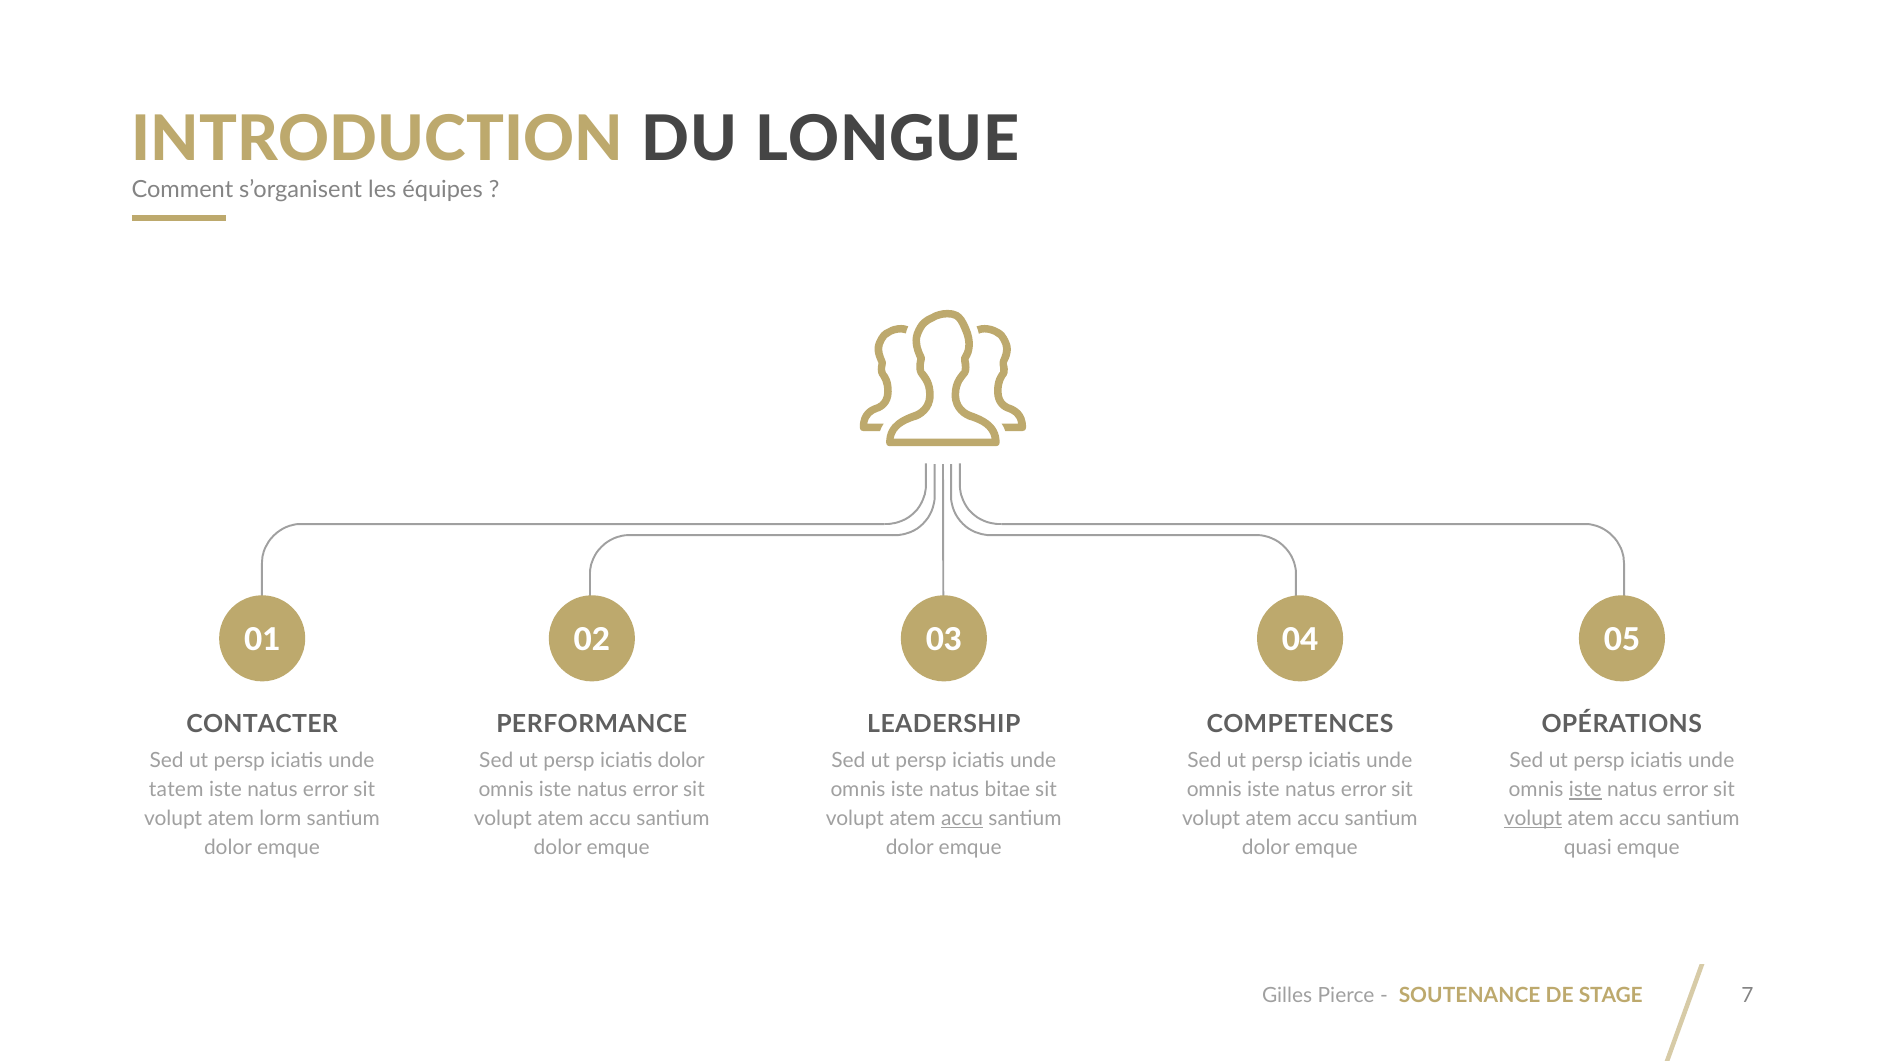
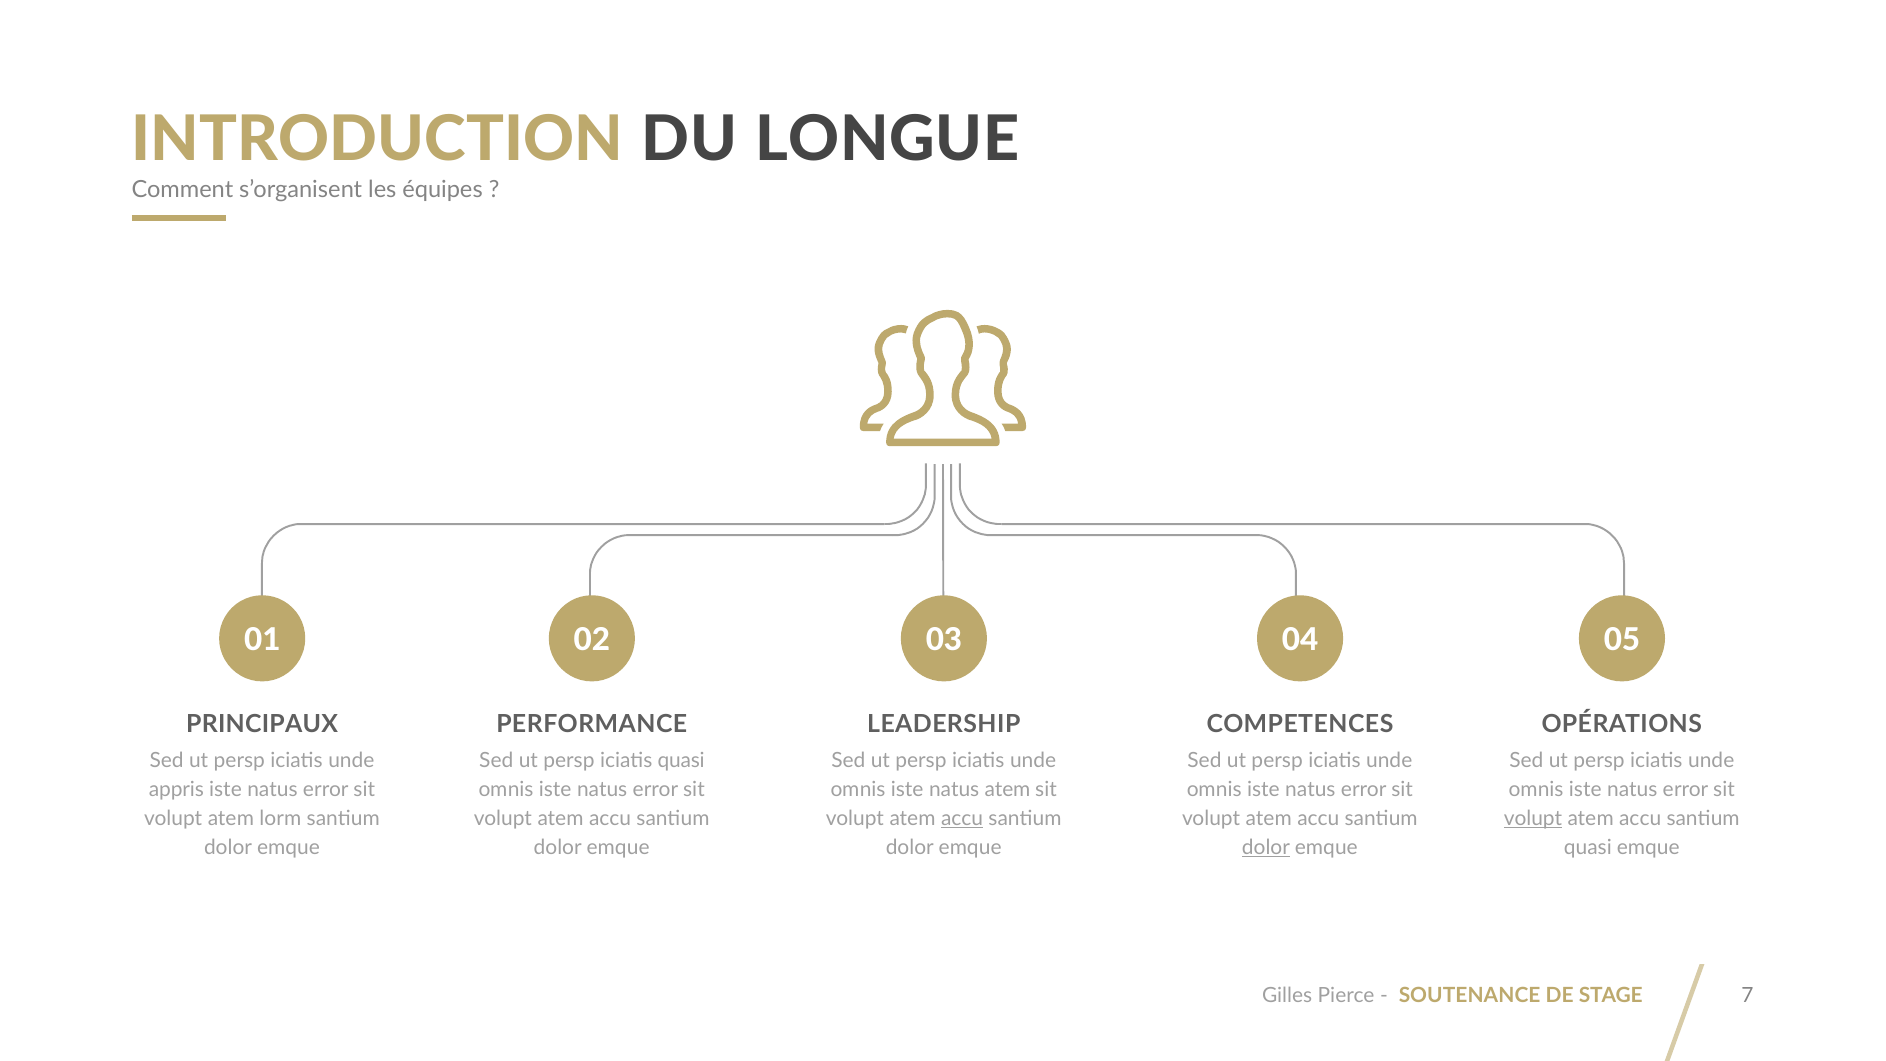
CONTACTER: CONTACTER -> PRINCIPAUX (262, 724)
iciatis dolor: dolor -> quasi (681, 761)
tatem: tatem -> appris (176, 790)
natus bitae: bitae -> atem (1008, 790)
iste underline: present -> none (1585, 790)
dolor underline: none -> present (1266, 847)
